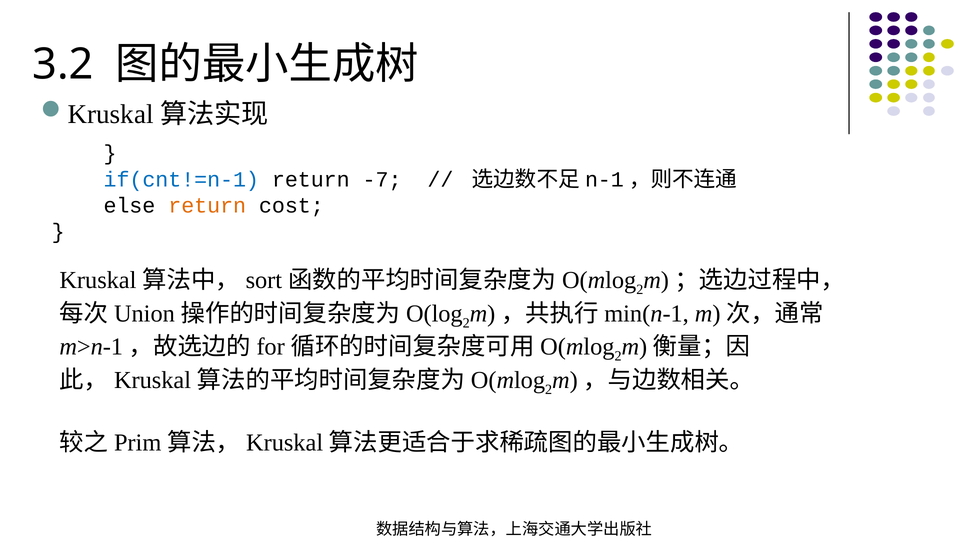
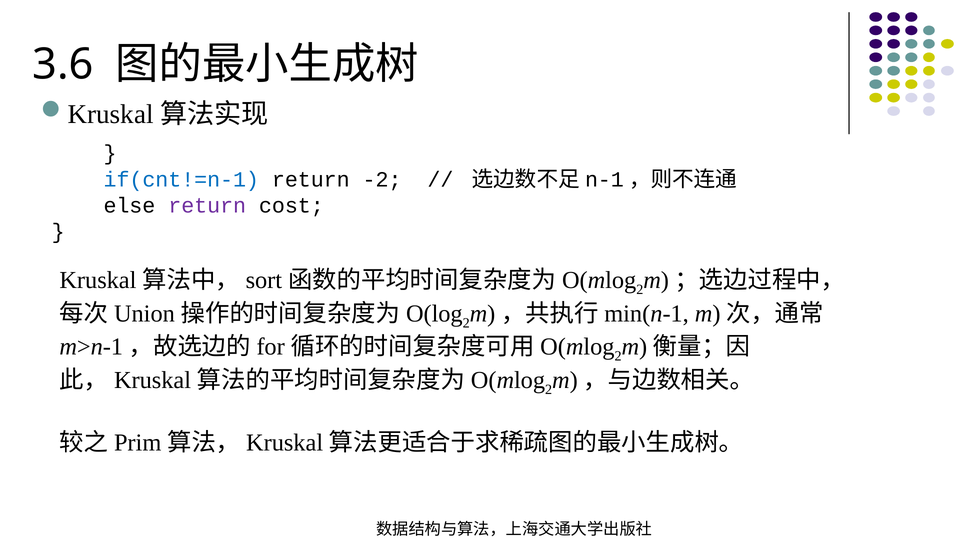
3.2: 3.2 -> 3.6 (63, 64)
-7: -7 -> -2 (382, 179)
return colour: orange -> purple (207, 205)
